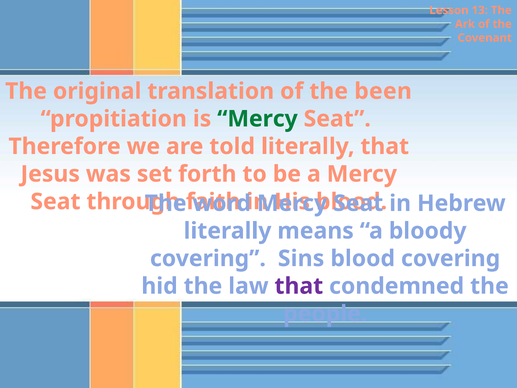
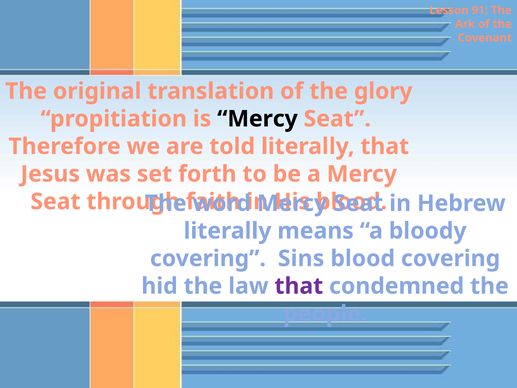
13: 13 -> 91 (480, 10)
been: been -> glory (383, 91)
Mercy colour: green -> black (257, 119)
